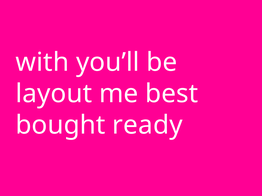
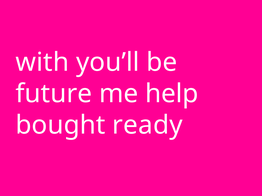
layout: layout -> future (54, 94)
best: best -> help (172, 94)
